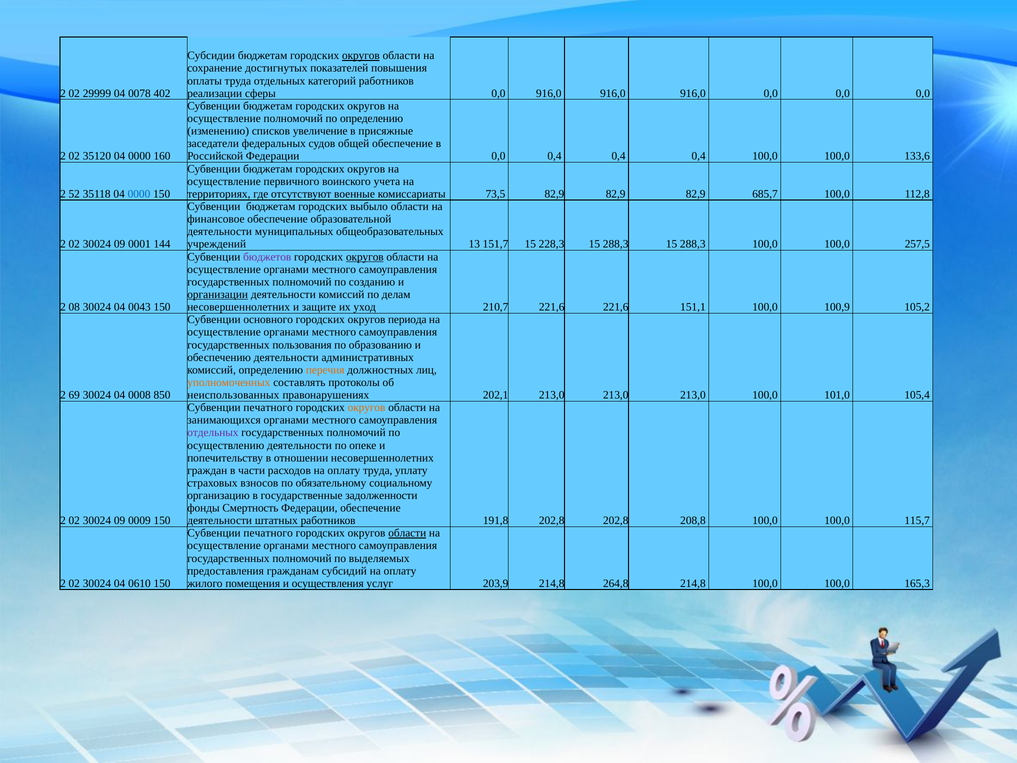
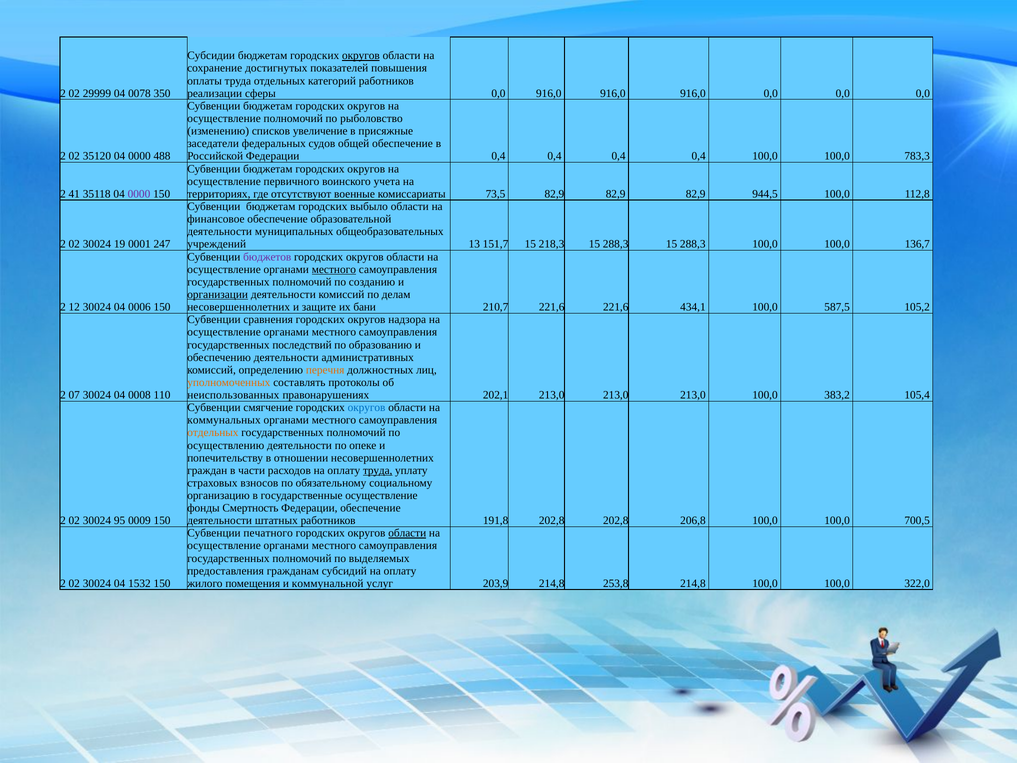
402: 402 -> 350 (162, 93)
по определению: определению -> рыболовство (372, 119)
160: 160 -> 488 (162, 156)
Федерации 0,0: 0,0 -> 0,4 (498, 156)
133,6: 133,6 -> 783,3 (917, 156)
52: 52 -> 41 (74, 194)
0000 colour: blue -> purple (139, 194)
685,7: 685,7 -> 944,5 (765, 194)
09: 09 -> 19 (120, 244)
144: 144 -> 247 (162, 244)
228,3: 228,3 -> 218,3 (552, 244)
257,5: 257,5 -> 136,7 (917, 244)
округов underline: present -> none (365, 257)
местного underline: none -> present (334, 269)
08: 08 -> 12 (74, 307)
0043: 0043 -> 0006 (139, 307)
уход: уход -> бани (365, 307)
151,1: 151,1 -> 434,1 (693, 307)
100,9: 100,9 -> 587,5 (837, 307)
основного: основного -> сравнения (268, 320)
периода: периода -> надзора (407, 320)
пользования: пользования -> последствий (302, 345)
69: 69 -> 07 (74, 395)
850: 850 -> 110 (162, 395)
101,0: 101,0 -> 383,2 (837, 395)
печатного: печатного -> смягчение (268, 408)
округов colour: orange -> blue (367, 408)
занимающихся: занимающихся -> коммунальных (224, 420)
отдельных colour: purple -> orange (213, 433)
труда underline: none -> present (378, 470)
государственные задолженности: задолженности -> осуществление (381, 495)
09: 09 -> 95 (120, 520)
208,8: 208,8 -> 206,8 (693, 520)
115,7: 115,7 -> 700,5 (917, 520)
0610: 0610 -> 1532 (139, 583)
осуществления: осуществления -> коммунальной (328, 583)
264,8: 264,8 -> 253,8 (616, 583)
165,3: 165,3 -> 322,0 (917, 583)
